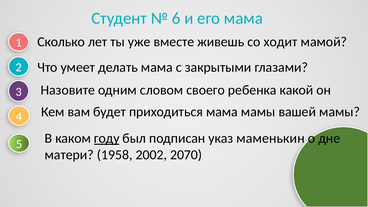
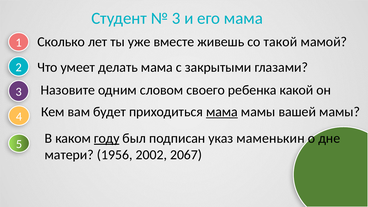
6: 6 -> 3 (176, 18)
ходит: ходит -> такой (281, 42)
мама underline: none -> present (222, 112)
1958: 1958 -> 1956 (115, 155)
2070: 2070 -> 2067 (186, 155)
